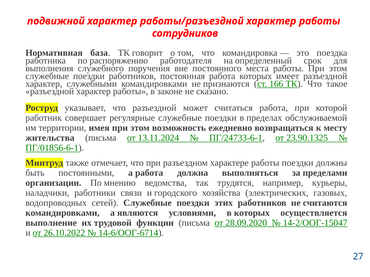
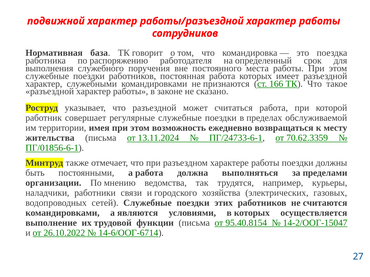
23.90.1325: 23.90.1325 -> 70.62.3359 (307, 138)
28.09.2020: 28.09.2020 -> 95.40.8154 (246, 223)
